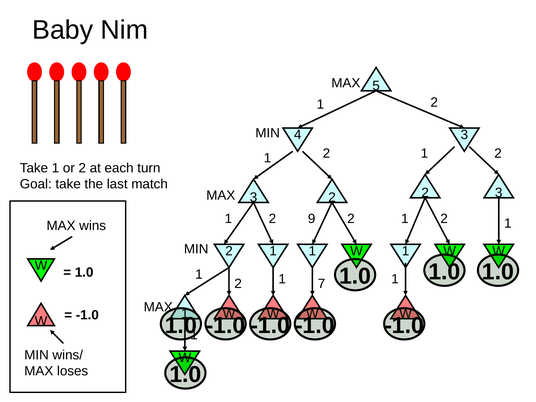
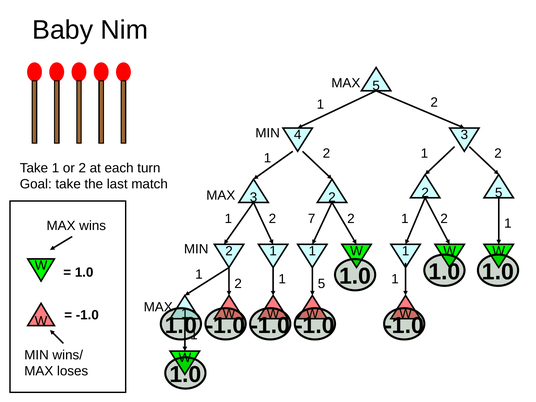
2 3: 3 -> 5 (499, 193)
9: 9 -> 7 (312, 219)
1 7: 7 -> 5 (321, 284)
